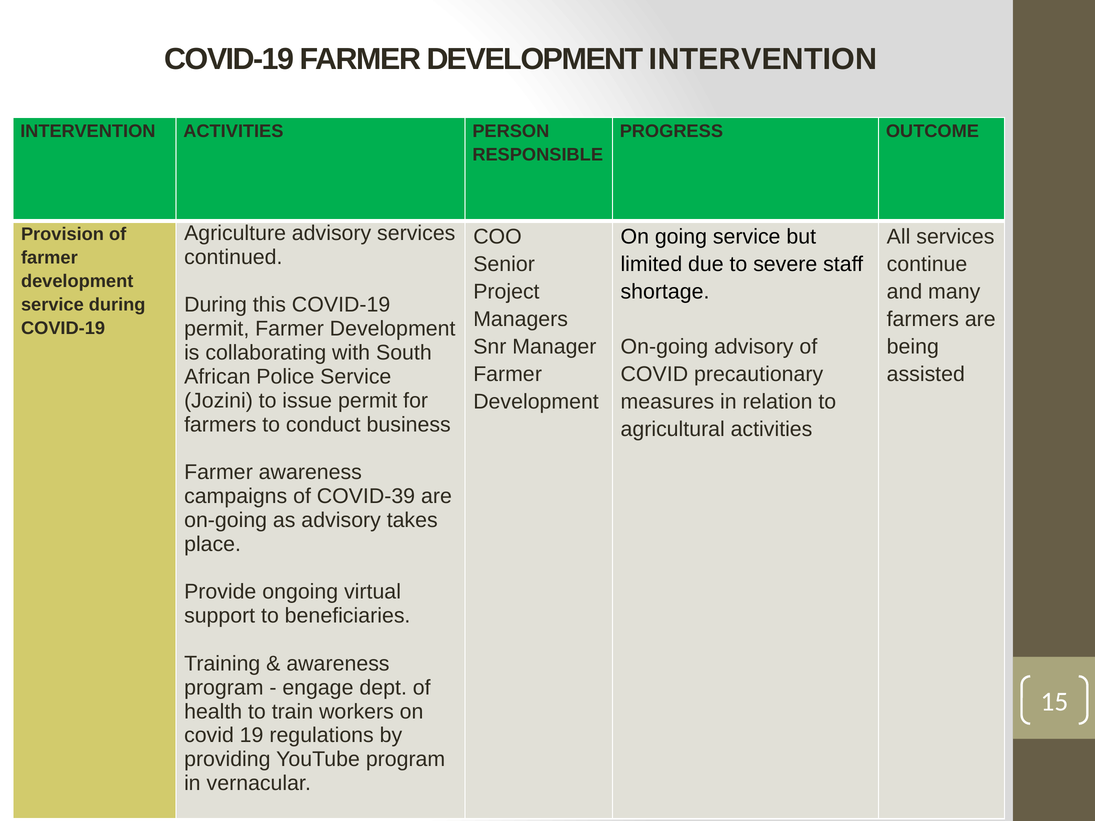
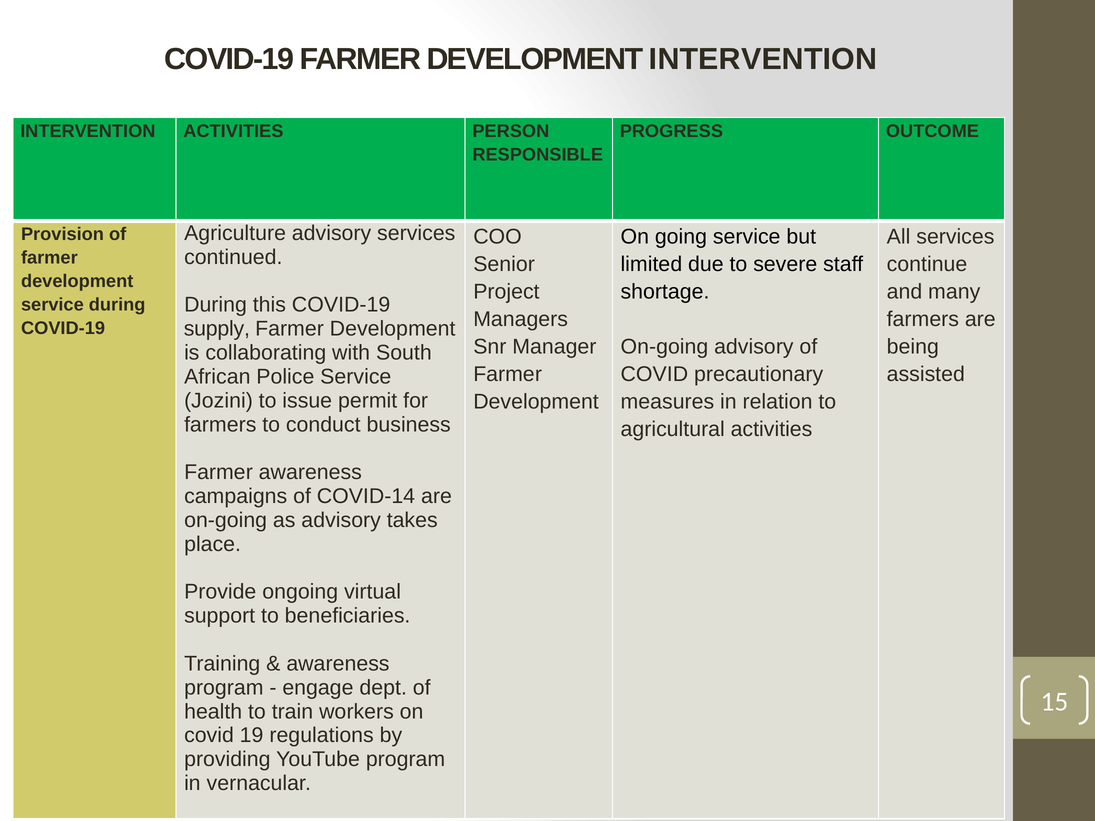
permit: permit -> supply (217, 329)
COVID-39: COVID-39 -> COVID-14 (366, 496)
